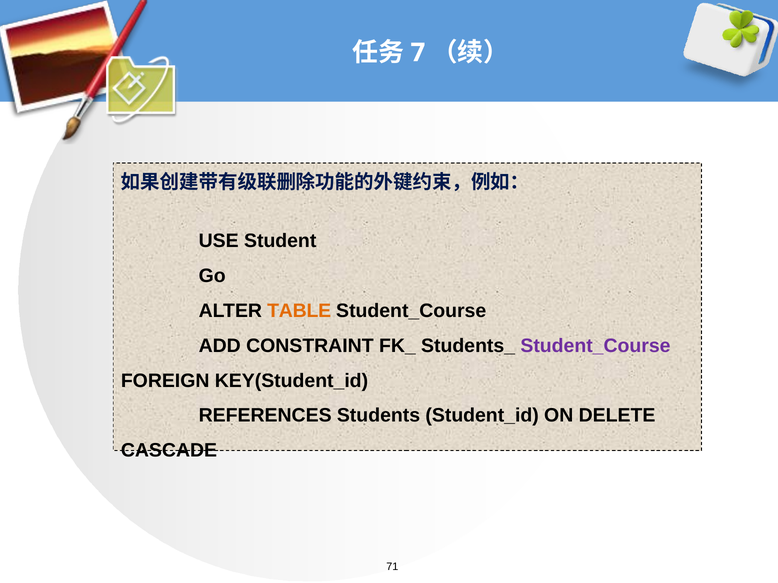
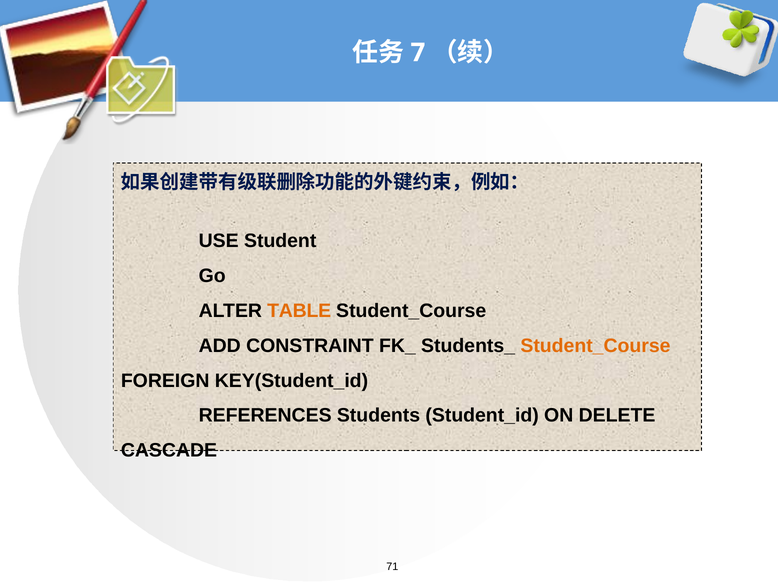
Student_Course colour: purple -> orange (595, 346)
